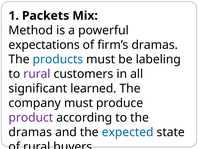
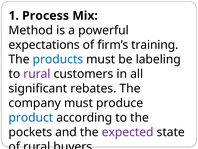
Packets: Packets -> Process (46, 16)
firm’s dramas: dramas -> training (155, 45)
learned: learned -> rebates (93, 88)
product colour: purple -> blue (31, 117)
dramas: dramas -> pockets (30, 132)
expected colour: blue -> purple (128, 132)
